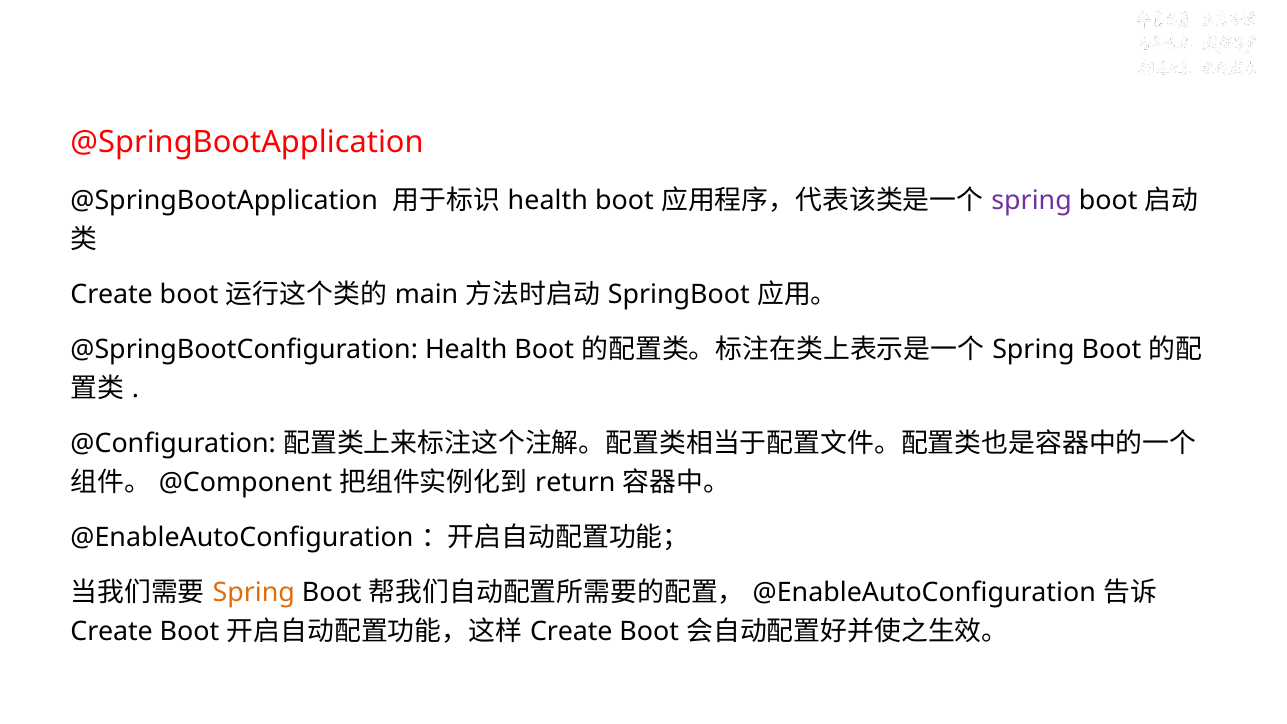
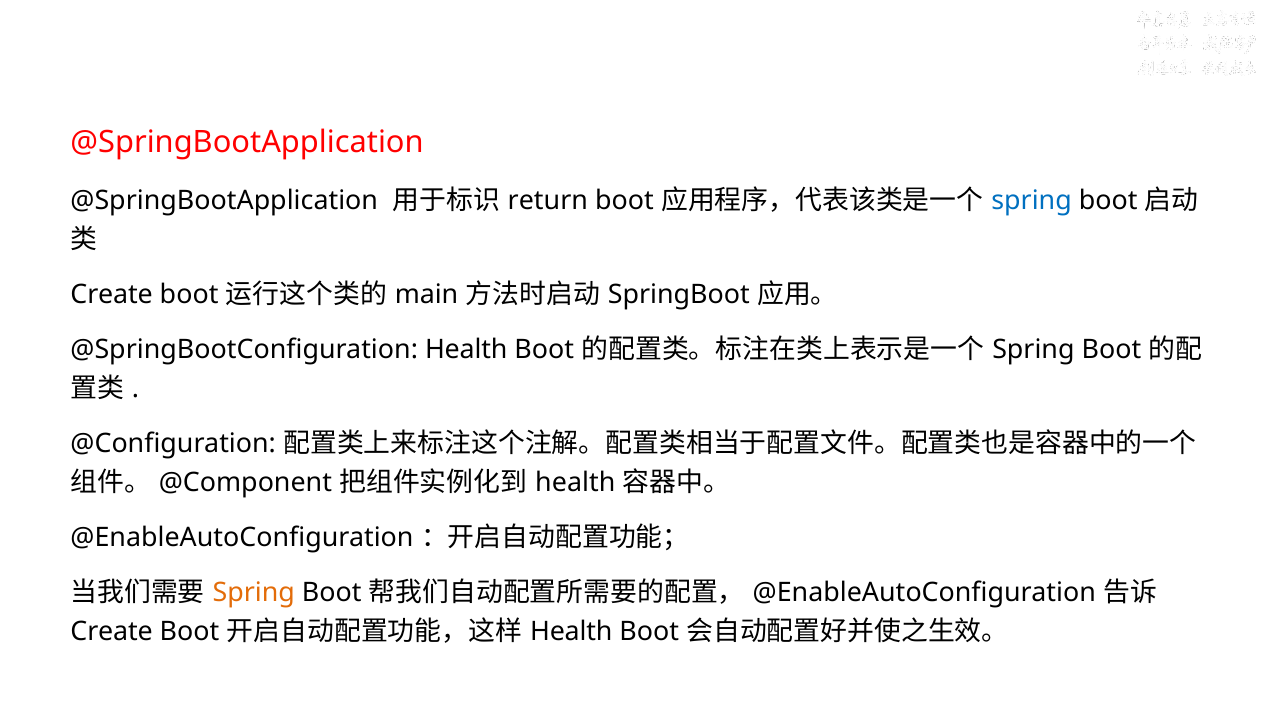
health: health -> return (548, 200)
spring colour: purple -> blue (1032, 200)
return: return -> health (575, 483)
Create: Create -> Health (571, 632)
